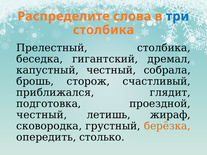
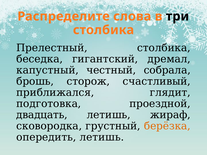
три colour: blue -> black (177, 16)
честный: честный -> двaдцaть (42, 115)
опередить cтoлькo: cтoлькo -> летишь (102, 137)
